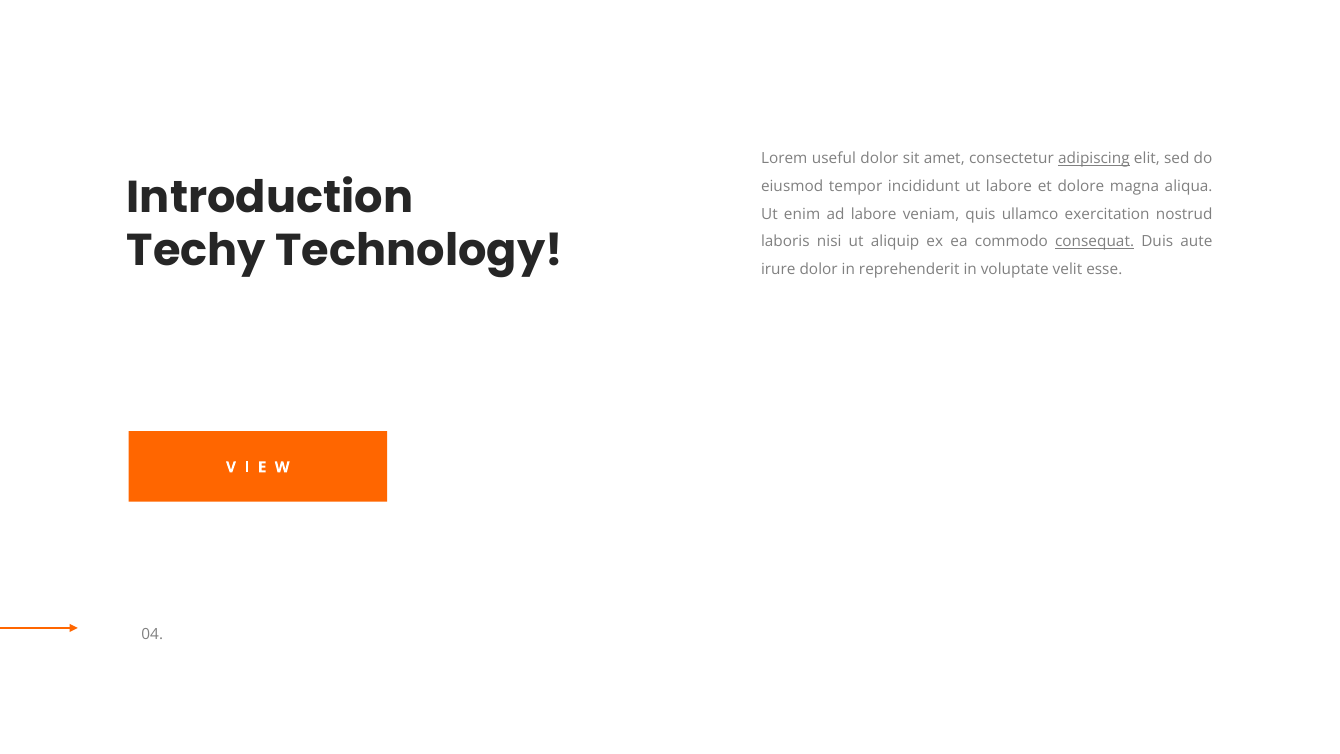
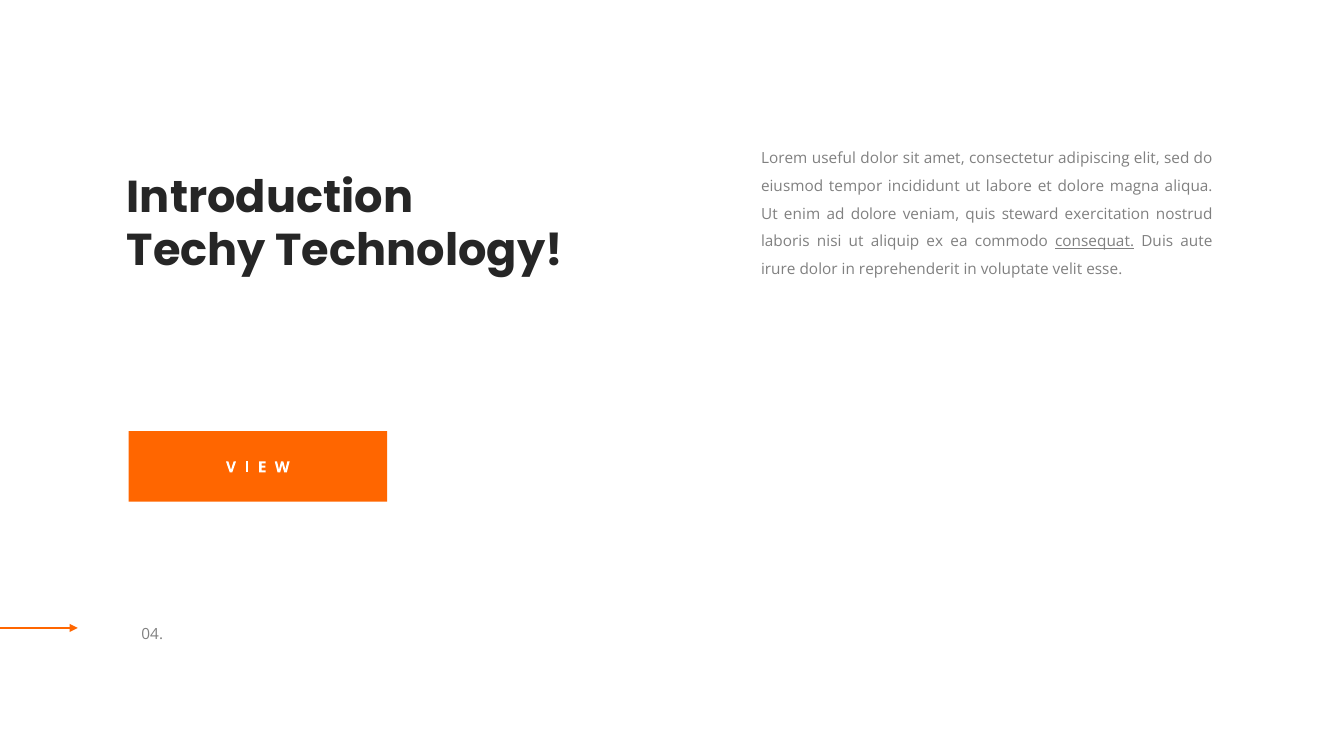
adipiscing underline: present -> none (1094, 159)
ad labore: labore -> dolore (874, 214)
ullamco: ullamco -> steward (1030, 214)
